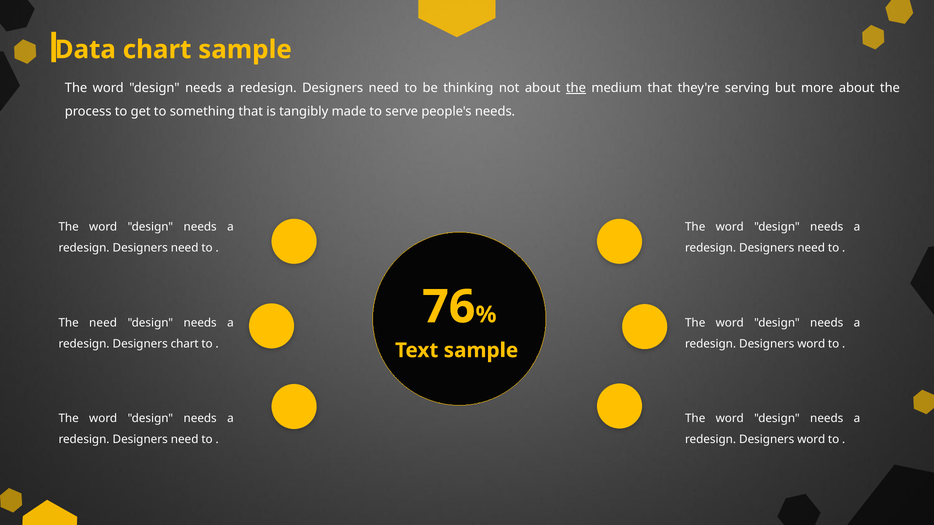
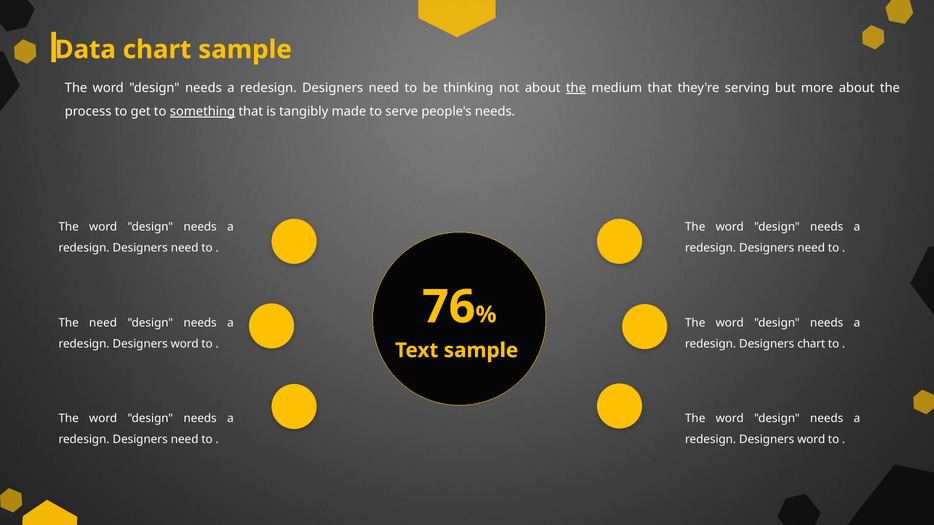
something underline: none -> present (202, 111)
chart: chart -> word (185, 344)
word: word -> chart (811, 344)
